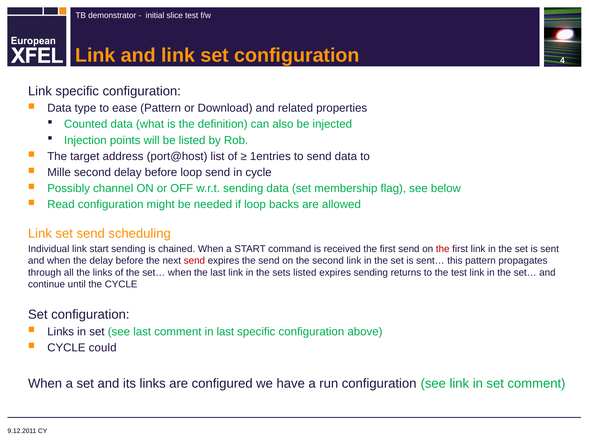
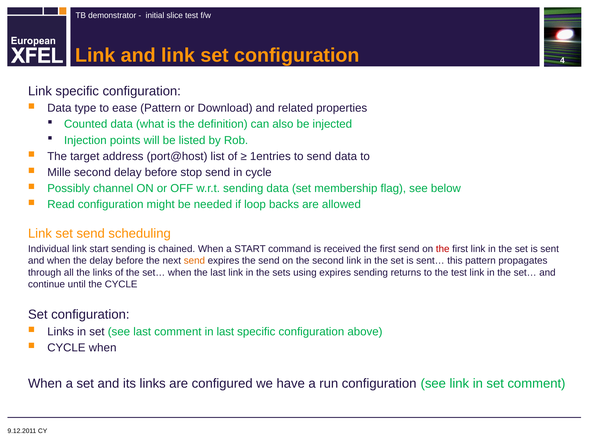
before loop: loop -> stop (191, 172)
send colour: red -> orange (194, 261)
sets listed: listed -> using (305, 272)
CYCLE could: could -> when (103, 347)
